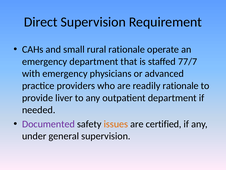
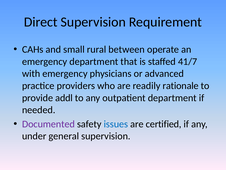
rural rationale: rationale -> between (127, 49)
77/7: 77/7 -> 41/7 (188, 61)
liver: liver -> addl (64, 98)
issues colour: orange -> blue (116, 124)
